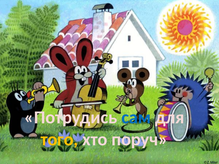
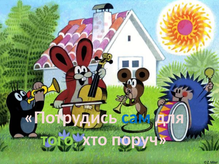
того colour: yellow -> light green (59, 140)
